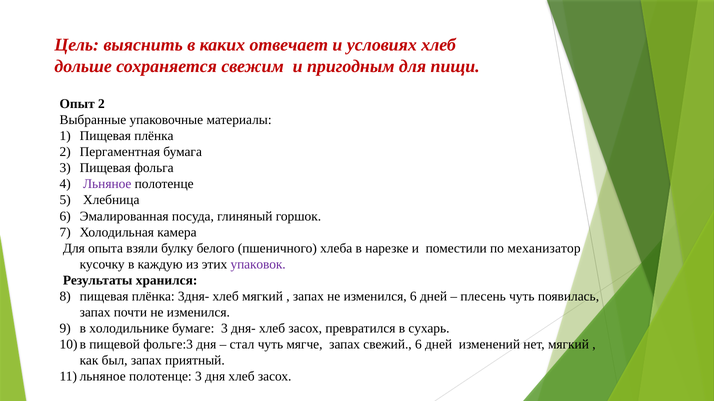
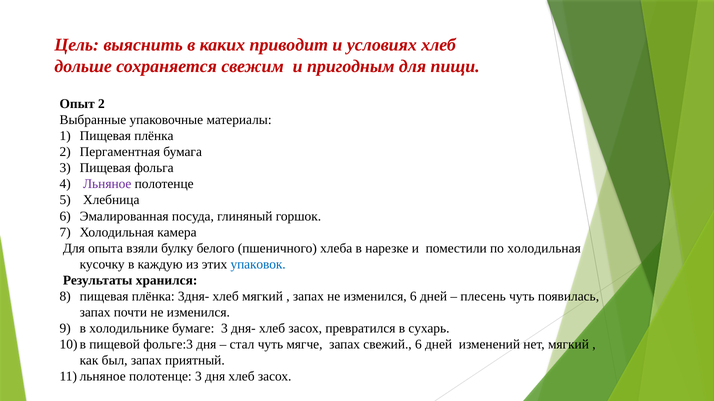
отвечает: отвечает -> приводит (289, 45)
по механизатор: механизатор -> холодильная (544, 249)
упаковок colour: purple -> blue (258, 265)
